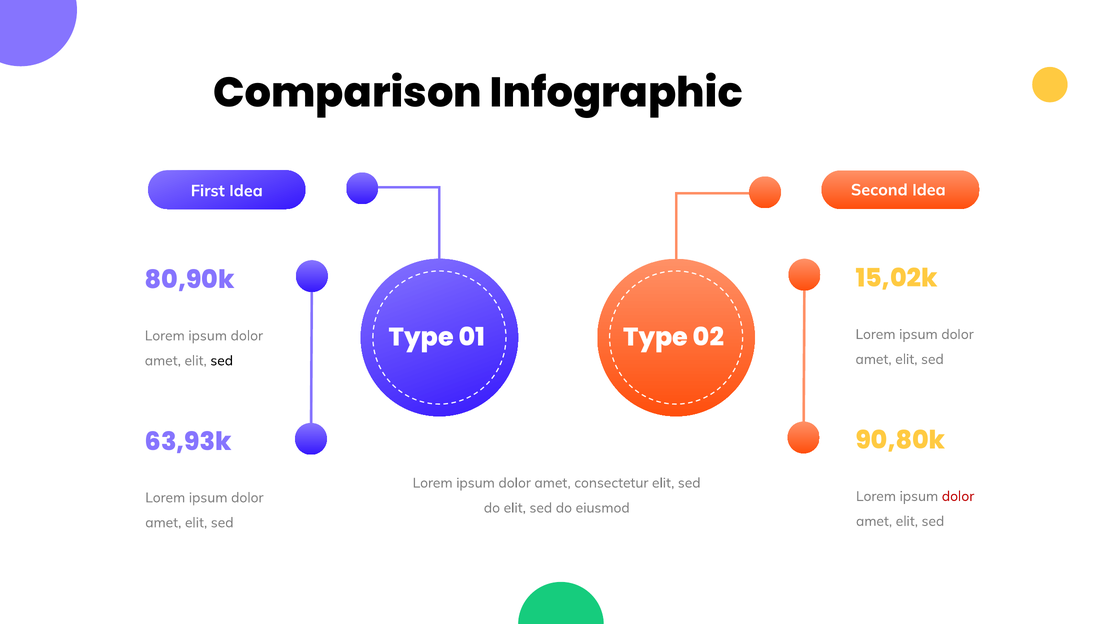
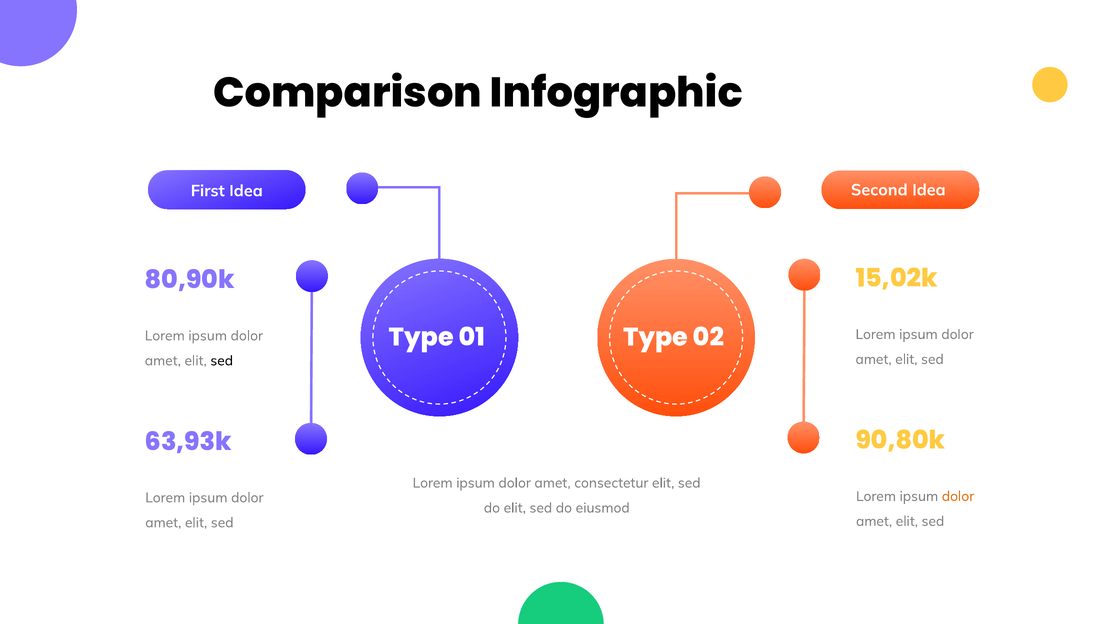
dolor colour: red -> orange (958, 496)
